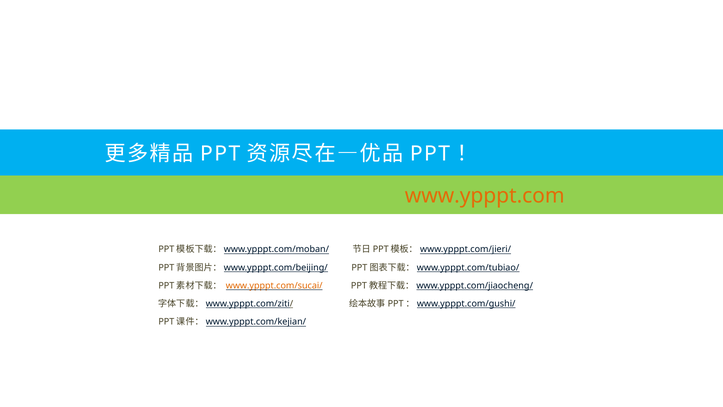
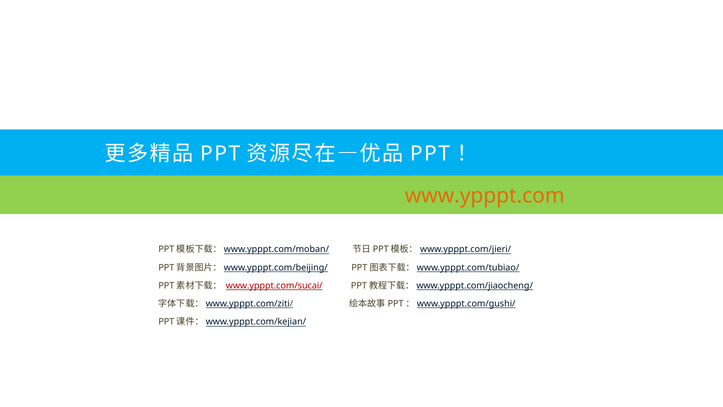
www.ypppt.com/sucai/ colour: orange -> red (274, 285)
